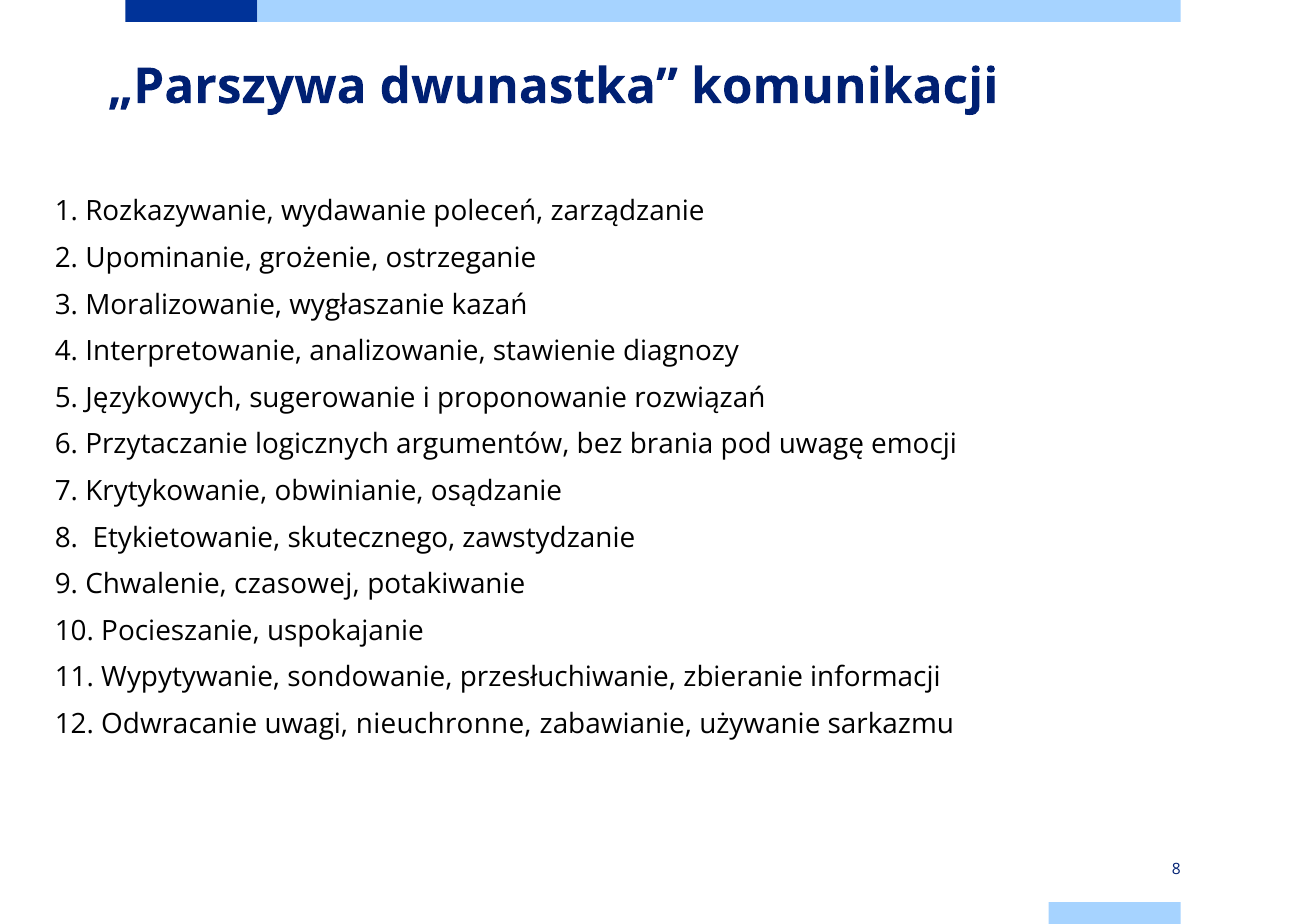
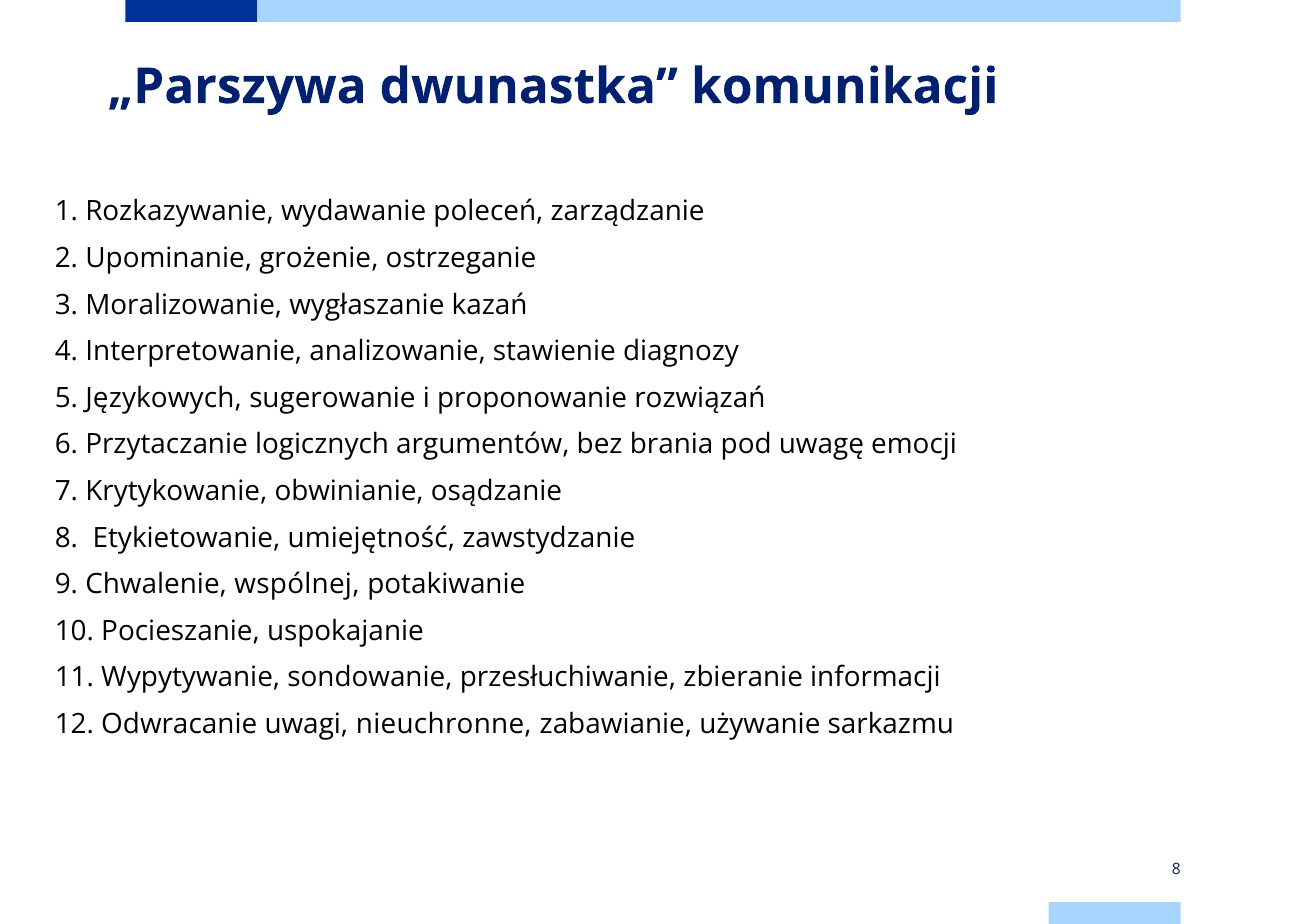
skutecznego: skutecznego -> umiejętność (371, 537)
czasowej: czasowej -> wspólnej (297, 584)
